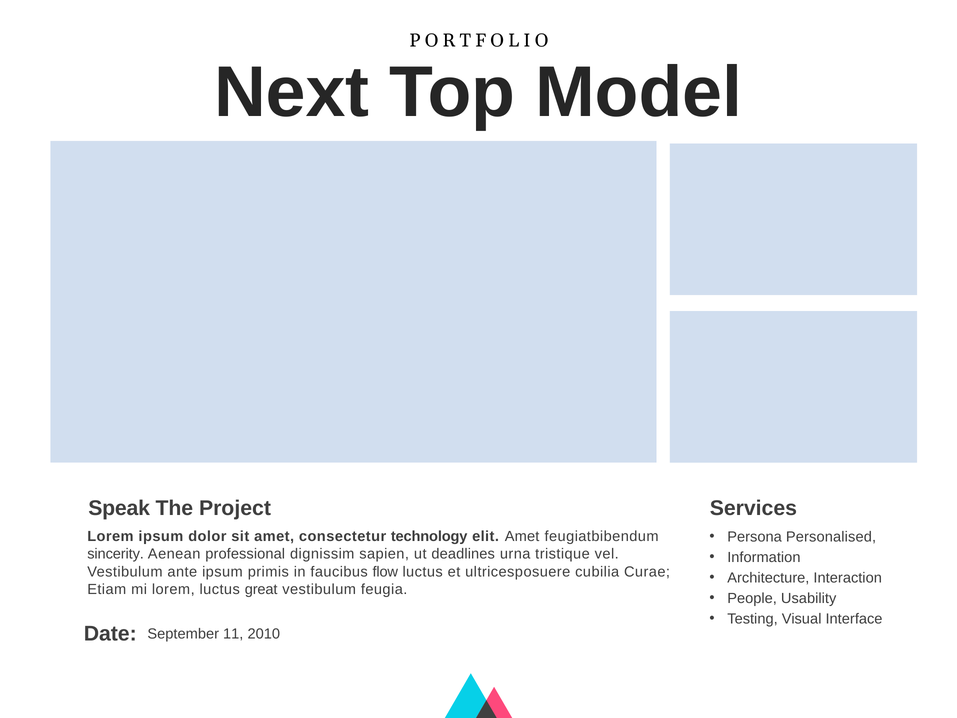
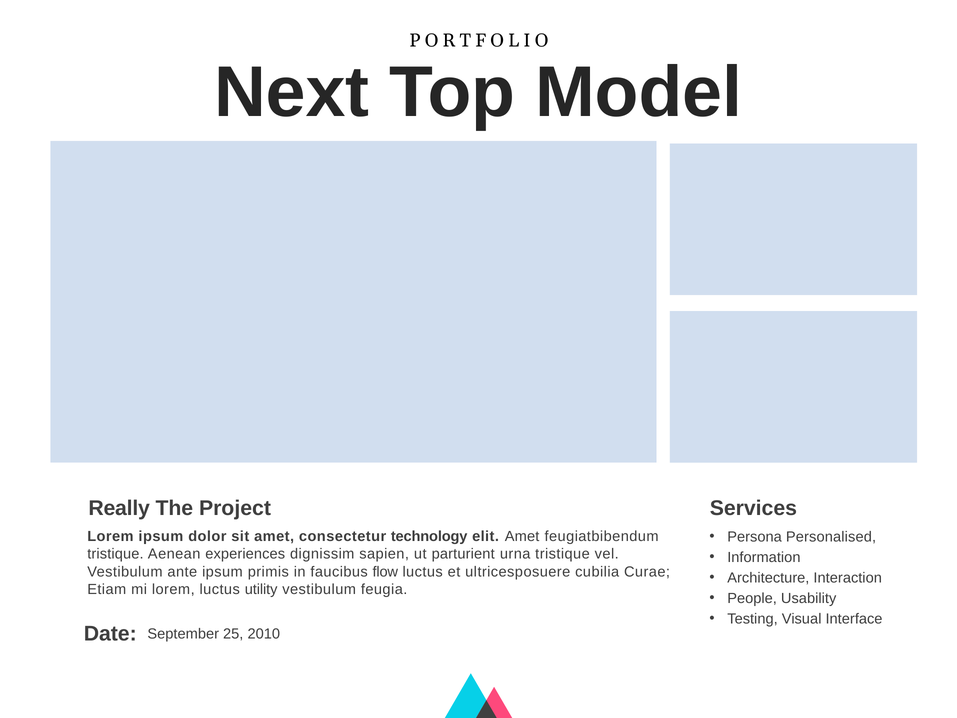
Speak: Speak -> Really (119, 508)
sincerity: sincerity -> tristique (115, 554)
professional: professional -> experiences (245, 554)
deadlines: deadlines -> parturient (463, 554)
great: great -> utility (261, 589)
11: 11 -> 25 (233, 634)
